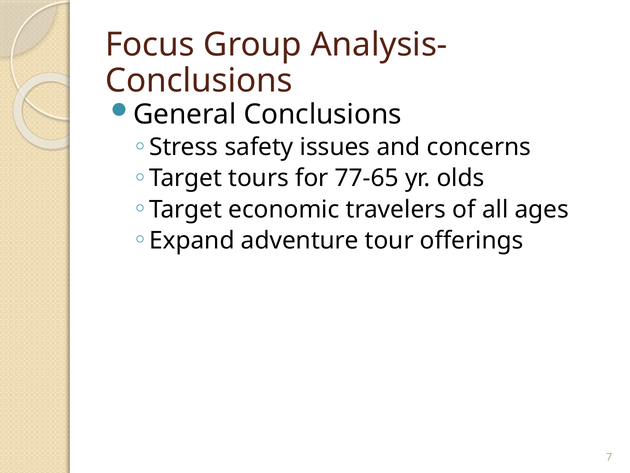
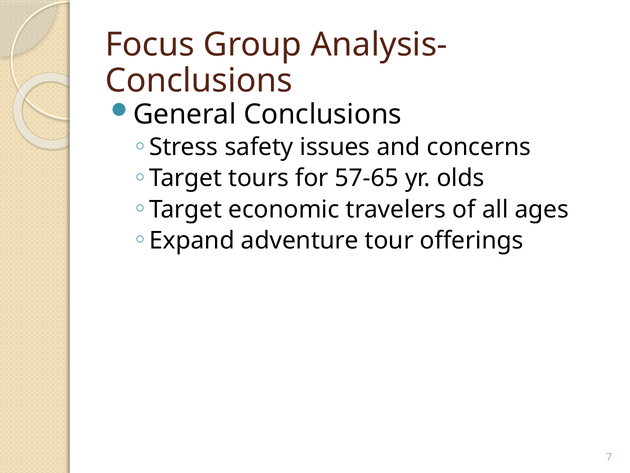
77-65: 77-65 -> 57-65 (367, 178)
